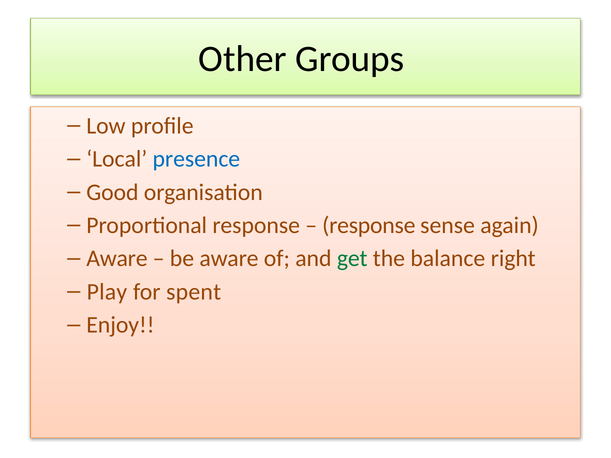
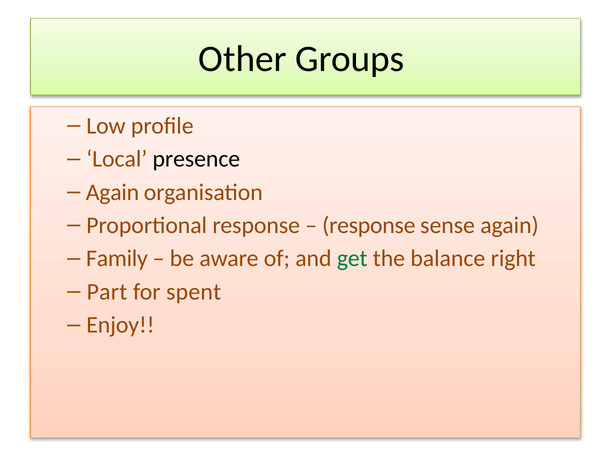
presence colour: blue -> black (196, 159)
Good: Good -> Again (112, 192)
Aware: Aware -> Family (117, 259)
Play: Play -> Part (107, 292)
